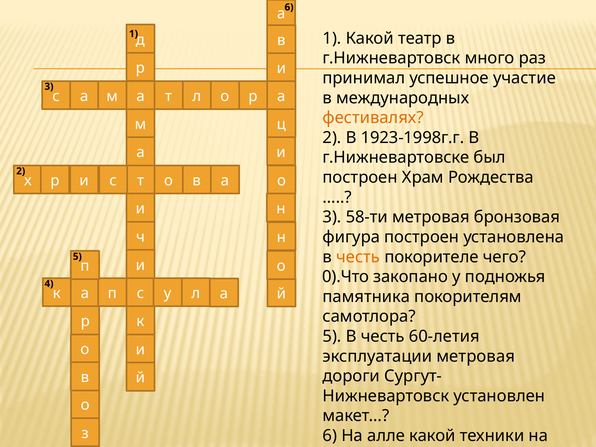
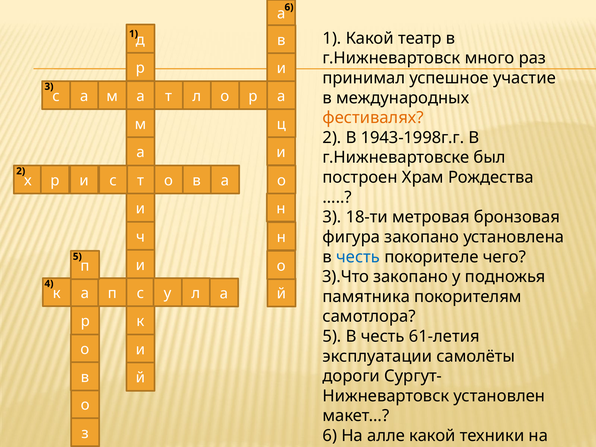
1923-1998г.г: 1923-1998г.г -> 1943-1998г.г (413, 138)
58-ти: 58-ти -> 18-ти (367, 217)
фигура построен: построен -> закопано (422, 237)
честь colour: orange -> blue (358, 257)
0).Что: 0).Что -> 3).Что (346, 277)
60-летия: 60-летия -> 61-летия (444, 336)
эксплуатации метровая: метровая -> самолёты (476, 356)
